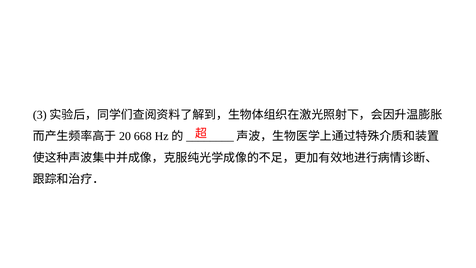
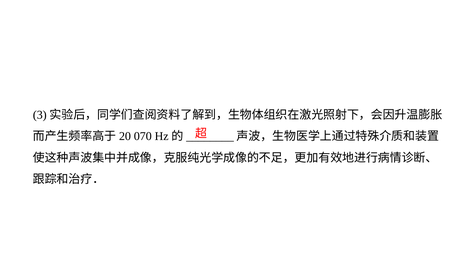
668: 668 -> 070 (143, 136)
